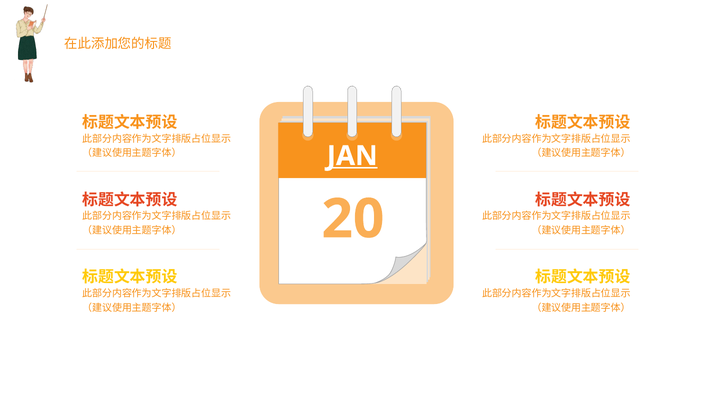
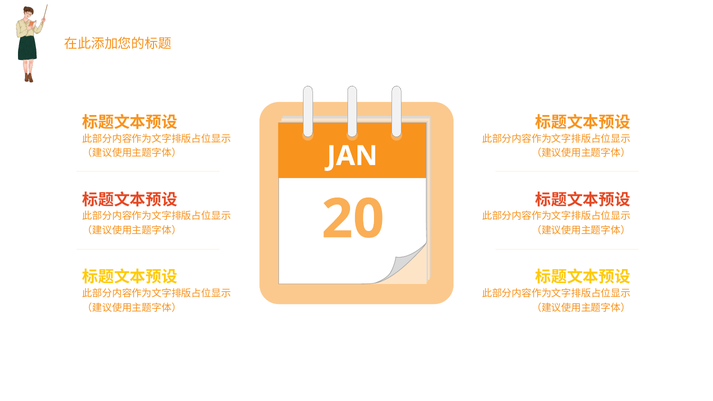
JAN underline: present -> none (352, 156)
